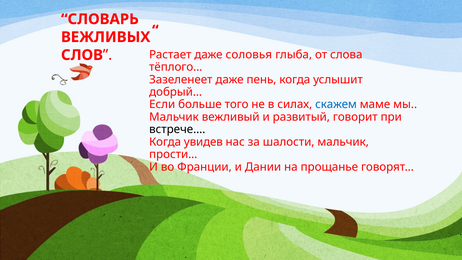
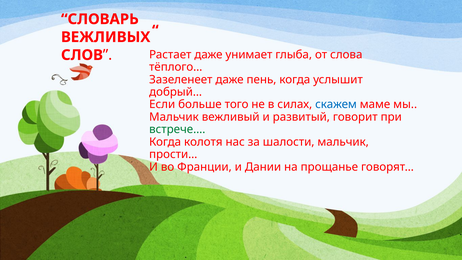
соловья: соловья -> унимает (249, 55)
встрече… colour: black -> green (177, 129)
увидев: увидев -> колотя (203, 142)
